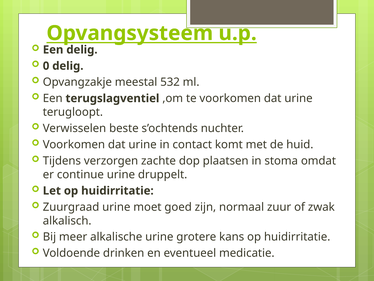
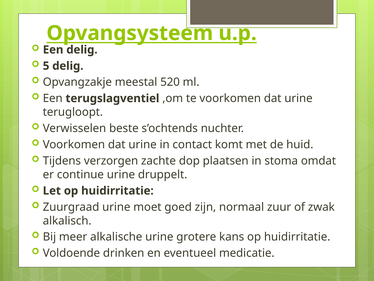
0: 0 -> 5 (46, 66)
532: 532 -> 520 (170, 82)
